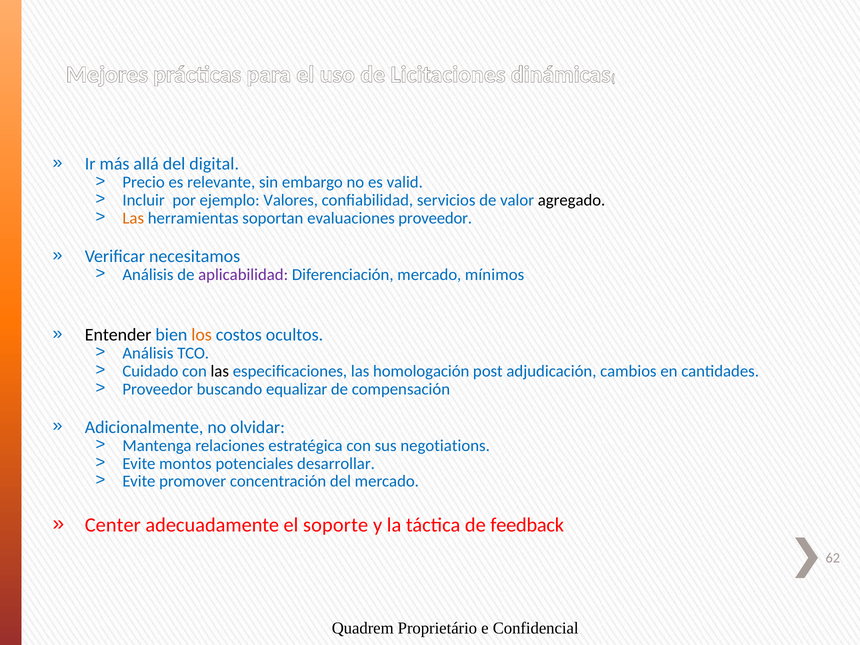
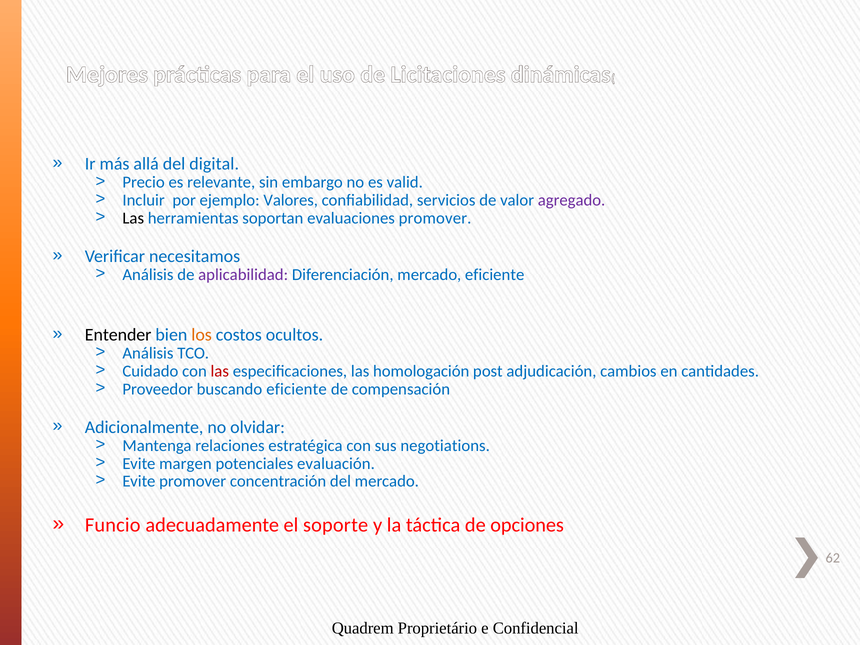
agregado colour: black -> purple (572, 200)
Las colour: orange -> black (133, 218)
evaluaciones proveedor: proveedor -> promover (435, 218)
mercado mínimos: mínimos -> eficiente (495, 275)
las colour: black -> red (220, 371)
buscando equalizar: equalizar -> eficiente (297, 389)
montos: montos -> margen (185, 463)
desarrollar: desarrollar -> evaluación (336, 463)
Center: Center -> Funcio (113, 525)
feedback: feedback -> opciones (527, 525)
